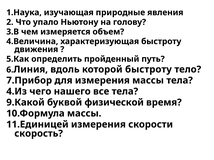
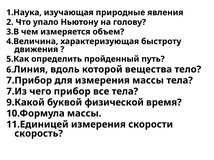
которой быстроту: быстроту -> вещества (148, 70)
4.Из: 4.Из -> 7.Из (17, 92)
нашего: нашего -> прибор (72, 92)
